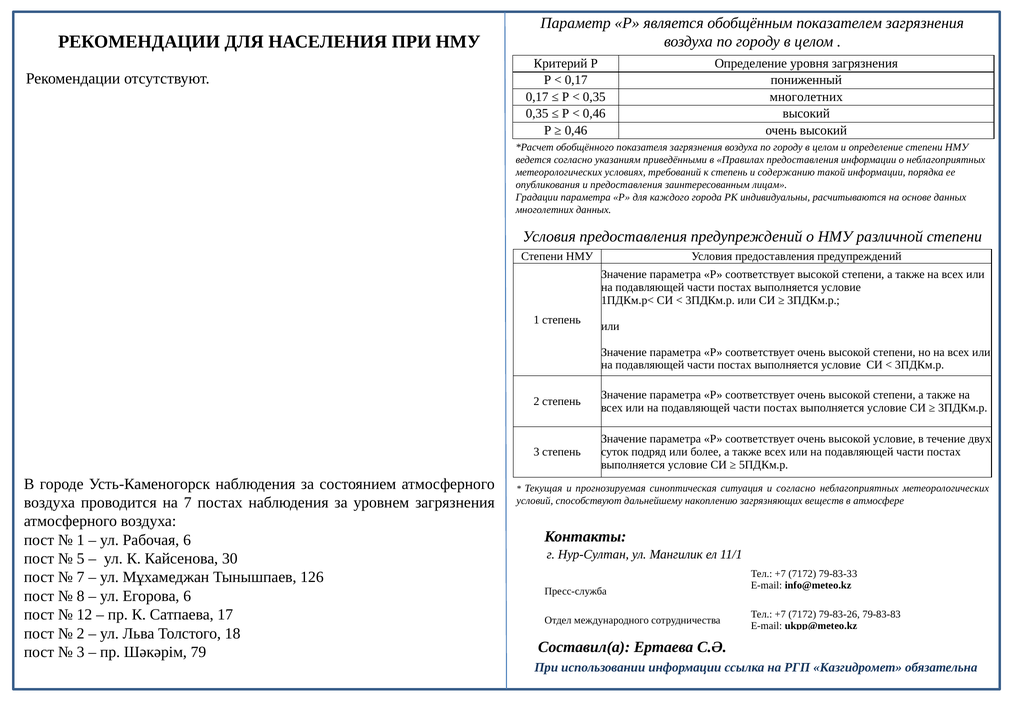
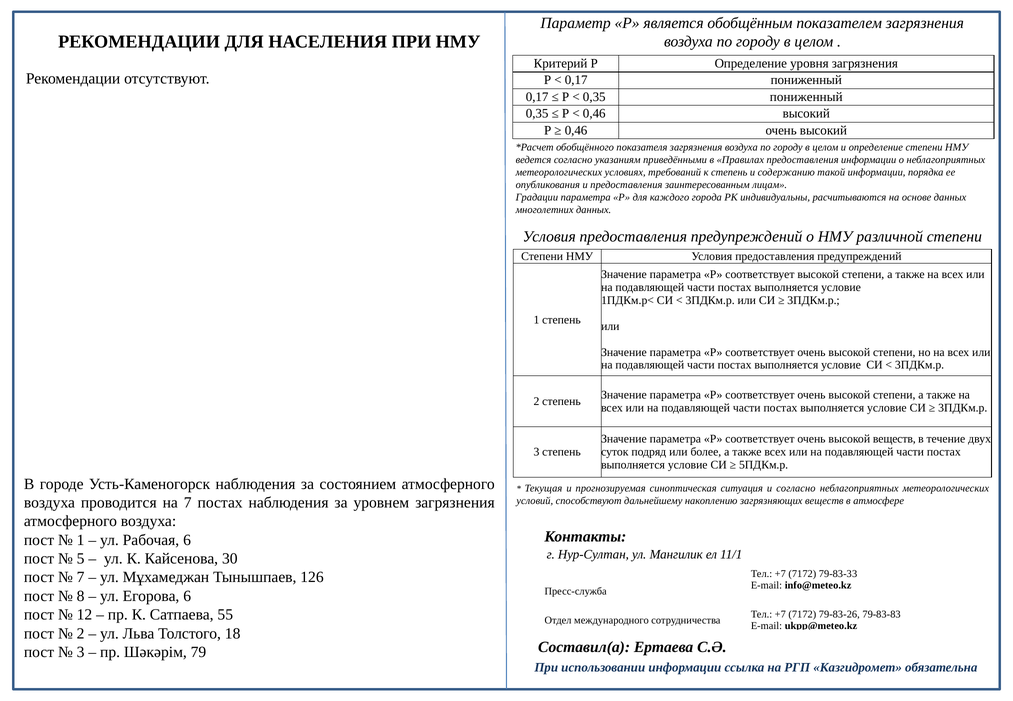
0,35 многолетних: многолетних -> пониженный (806, 97)
высокой условие: условие -> веществ (894, 439)
17: 17 -> 55 (225, 615)
